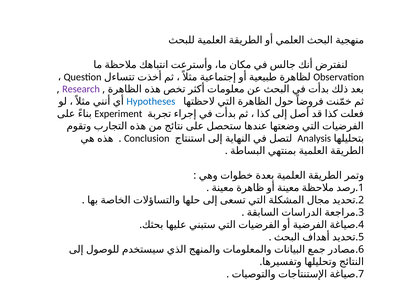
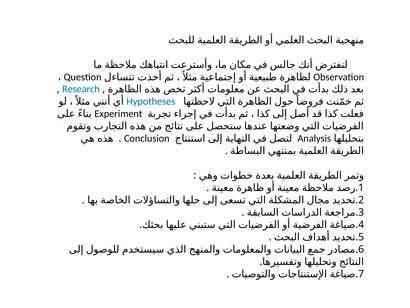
Research colour: purple -> blue (81, 89)
